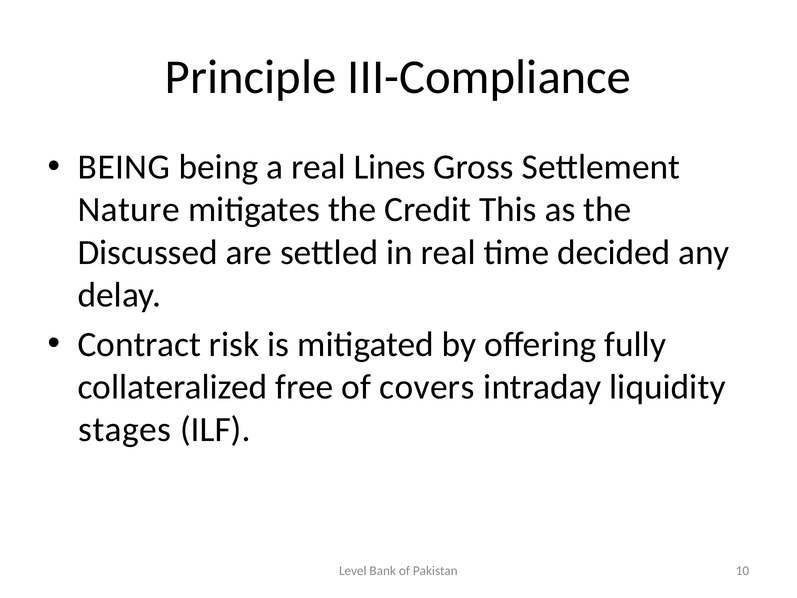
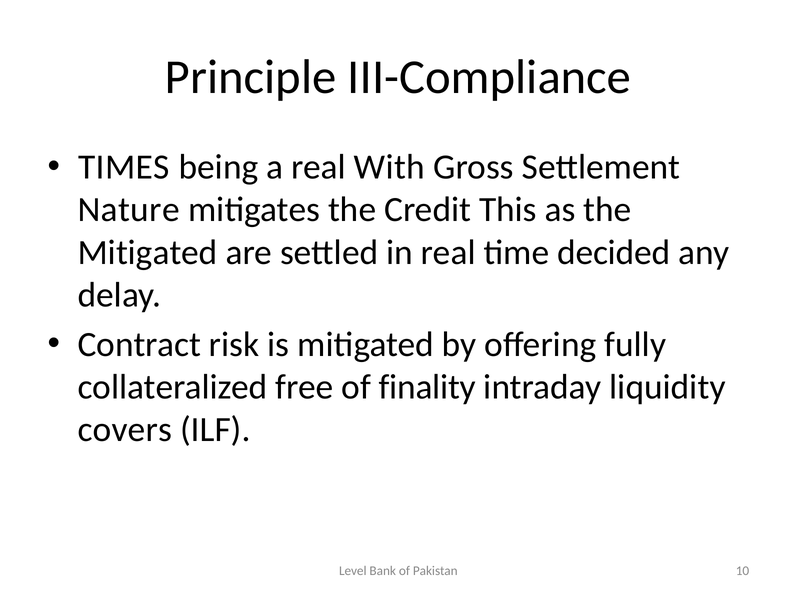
BEING: BEING -> TIMES (124, 167)
Lines: Lines -> With (389, 167)
Discussed: Discussed -> Mitigated (148, 252)
covers: covers -> finality (427, 387)
stages: stages -> covers (125, 429)
